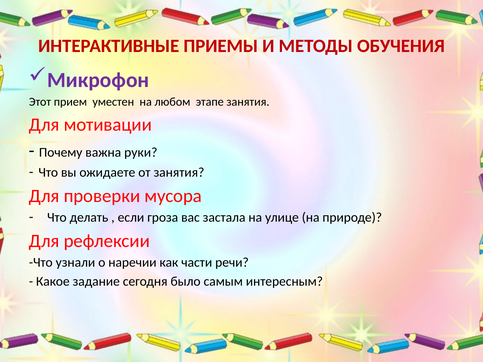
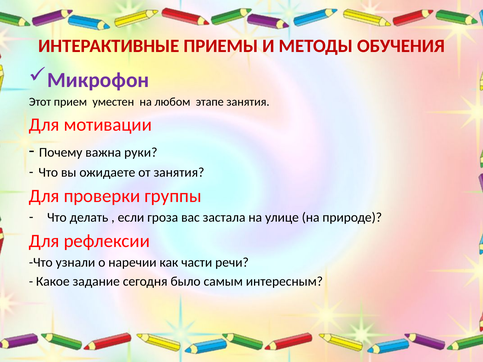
мусора: мусора -> группы (173, 196)
